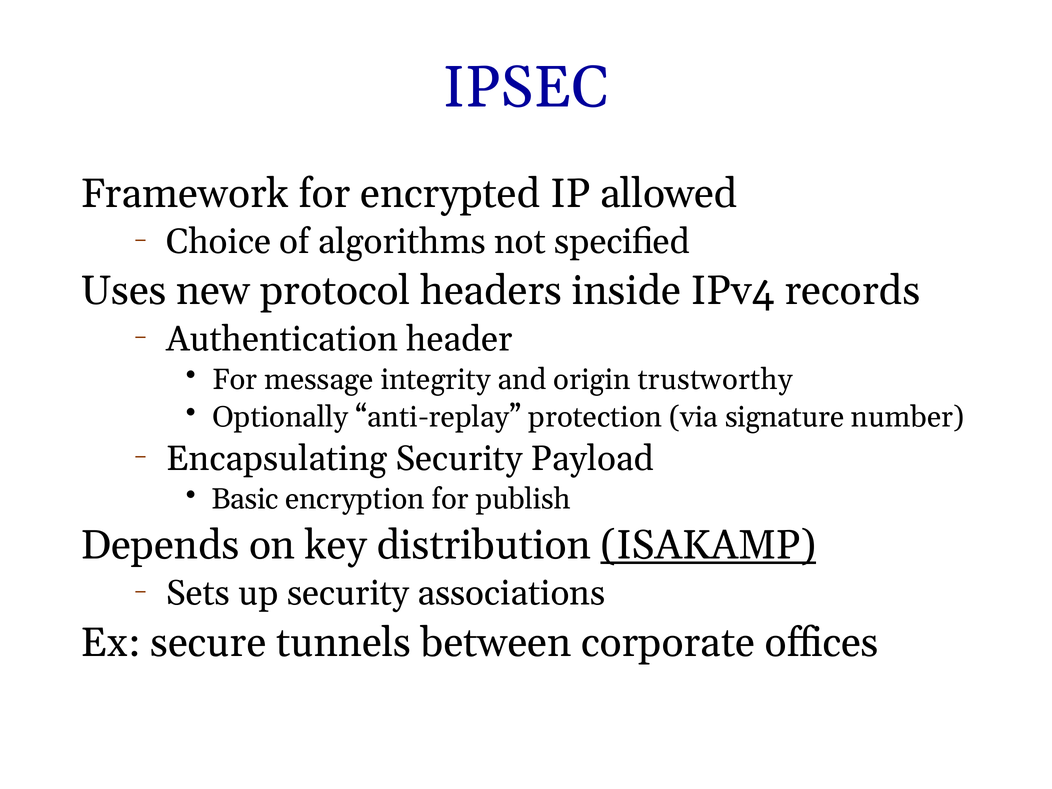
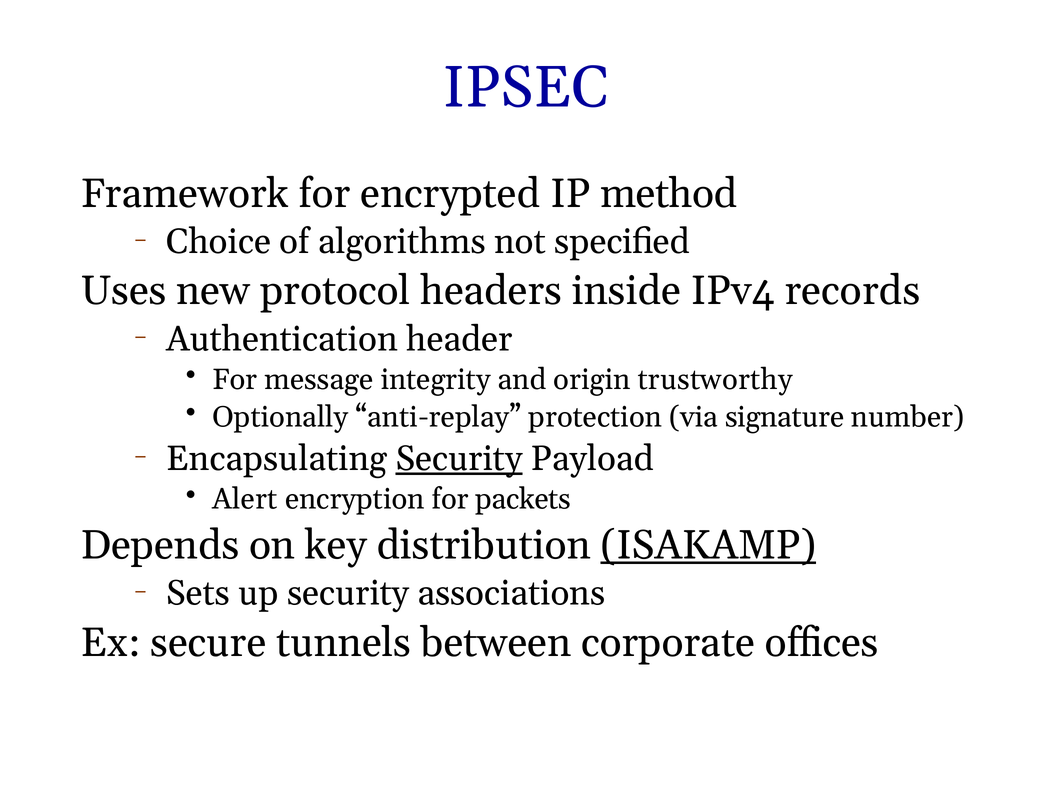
allowed: allowed -> method (669, 194)
Security underline: none -> present (459, 459)
Basic: Basic -> Alert (245, 499)
publish: publish -> packets (523, 499)
